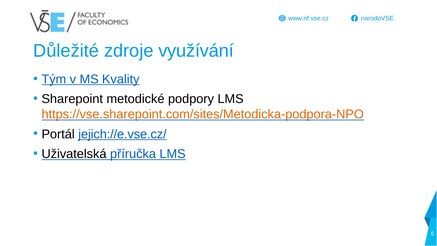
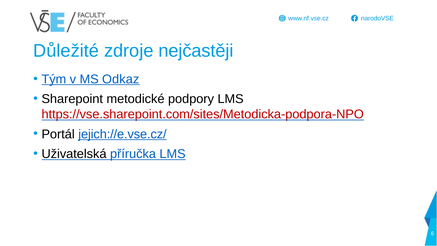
využívání: využívání -> nejčastěji (196, 51)
Kvality: Kvality -> Odkaz (121, 79)
https://vse.sharepoint.com/sites/Metodicka-podpora-NPO colour: orange -> red (203, 114)
